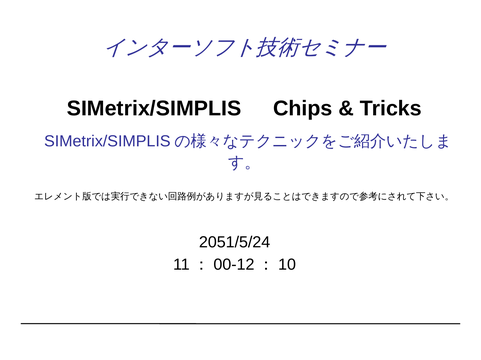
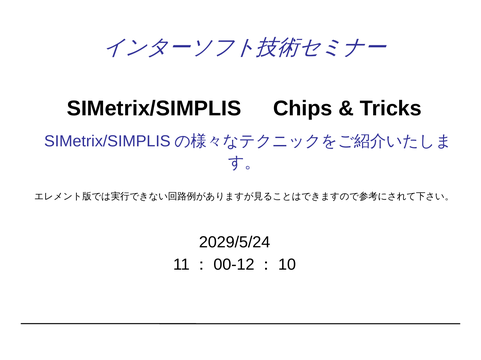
2051/5/24: 2051/5/24 -> 2029/5/24 (235, 243)
